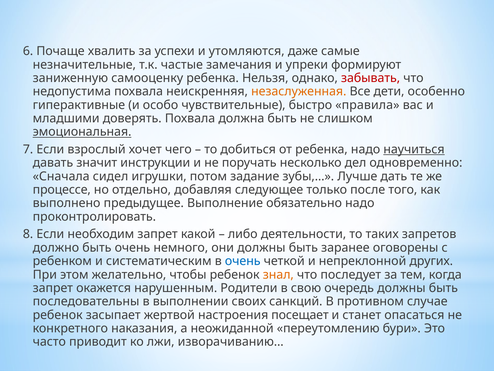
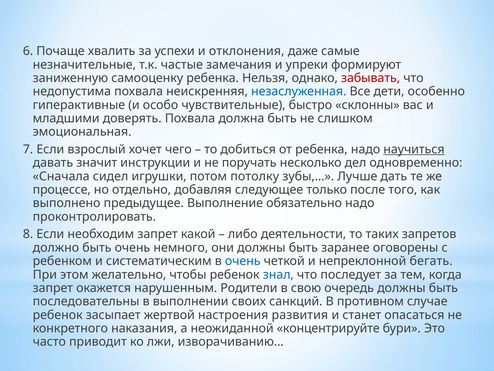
утомляются: утомляются -> отклонения (247, 51)
незаслуженная colour: orange -> blue (299, 91)
правила: правила -> склонны (367, 105)
эмоциональная underline: present -> none (82, 132)
задание: задание -> потолку (255, 176)
других: других -> бегать (431, 261)
знал colour: orange -> blue (278, 274)
посещает: посещает -> развития (300, 315)
переутомлению: переутомлению -> концентрируйте (328, 328)
